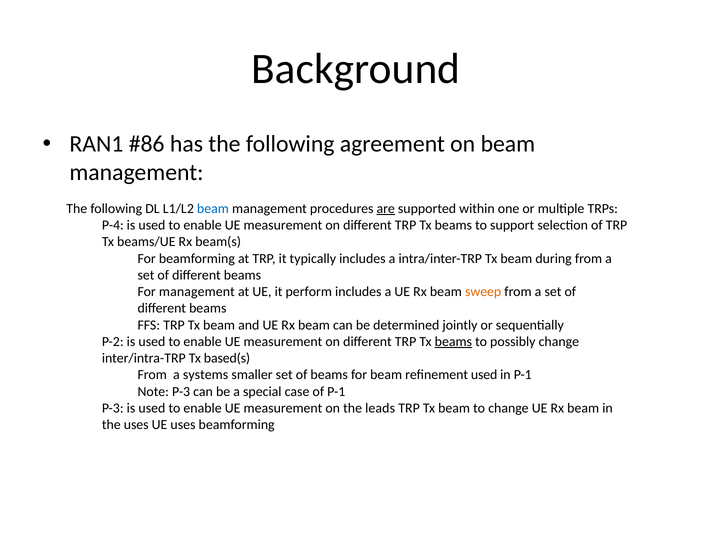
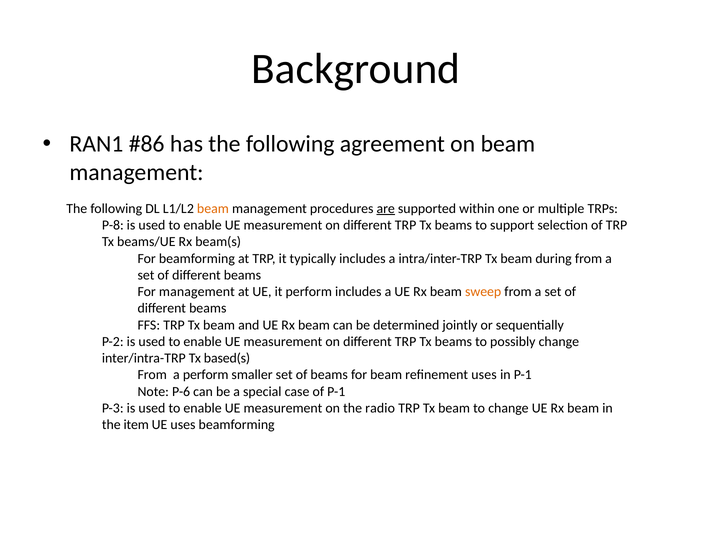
beam colour: blue -> orange (213, 209)
P-4: P-4 -> P-8 (113, 225)
beams underline: present -> none (453, 342)
a systems: systems -> perform (206, 375)
refinement used: used -> uses (484, 375)
Note P-3: P-3 -> P-6 (181, 391)
leads: leads -> radio (380, 408)
the uses: uses -> item (136, 425)
